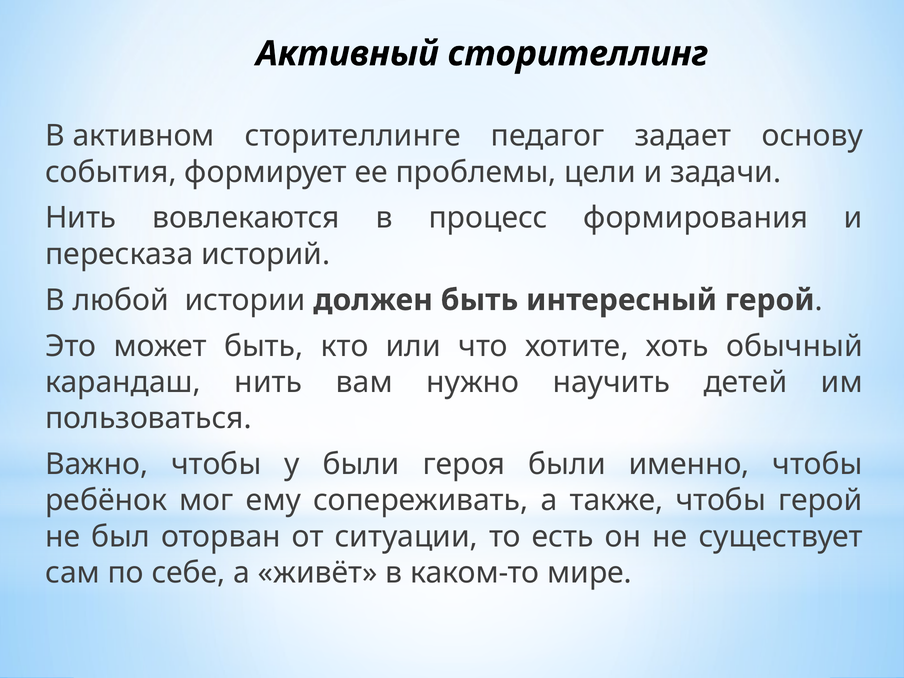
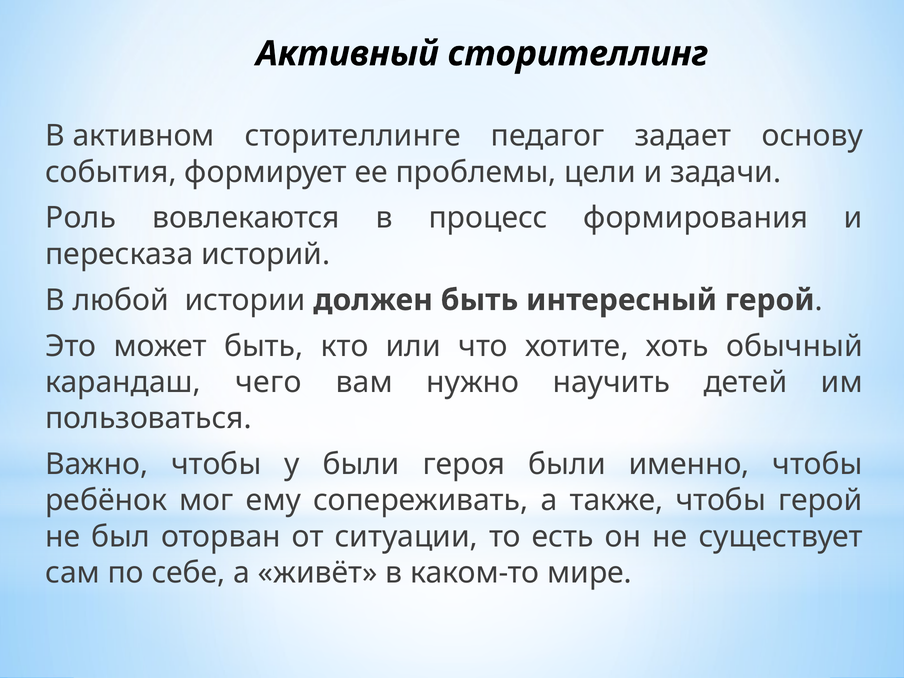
Нить: Нить -> Роль (81, 218)
карандаш нить: нить -> чего (268, 382)
